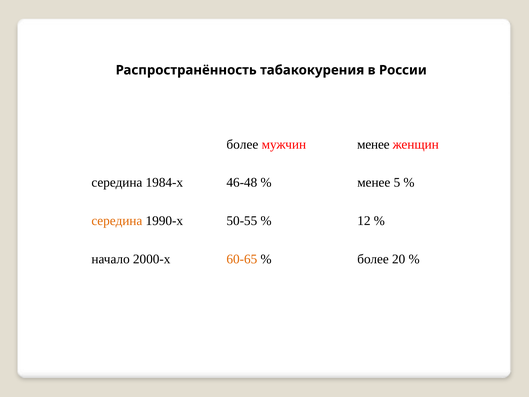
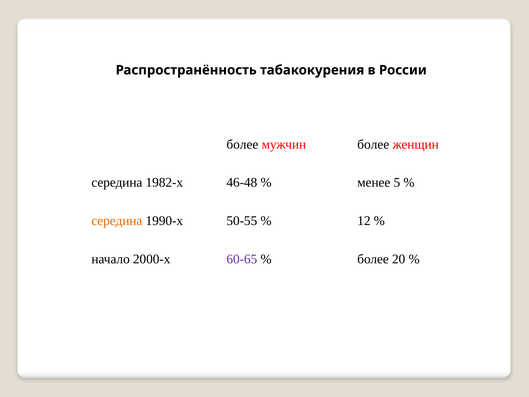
мужчин менее: менее -> более (373, 144)
1984-х: 1984-х -> 1982-х (164, 183)
60-65 colour: orange -> purple (242, 259)
